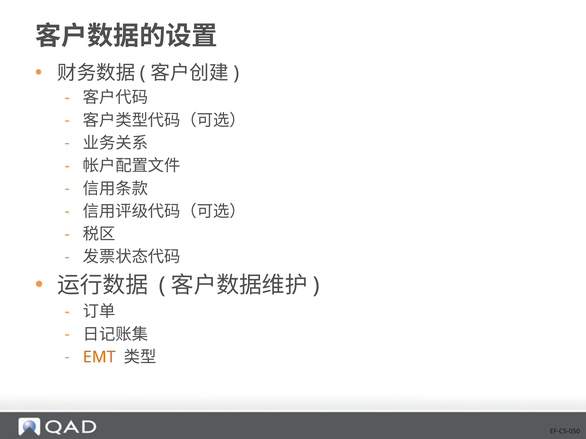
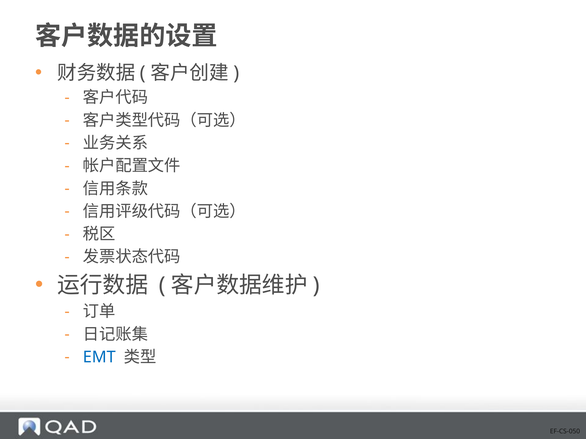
EMT colour: orange -> blue (99, 358)
